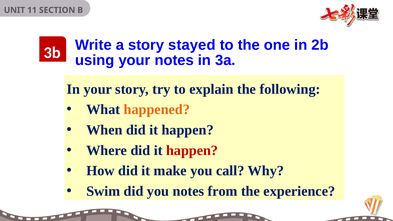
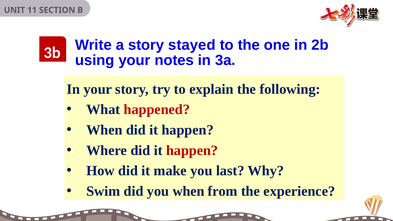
happened colour: orange -> red (157, 110)
call: call -> last (230, 171)
you notes: notes -> when (188, 191)
